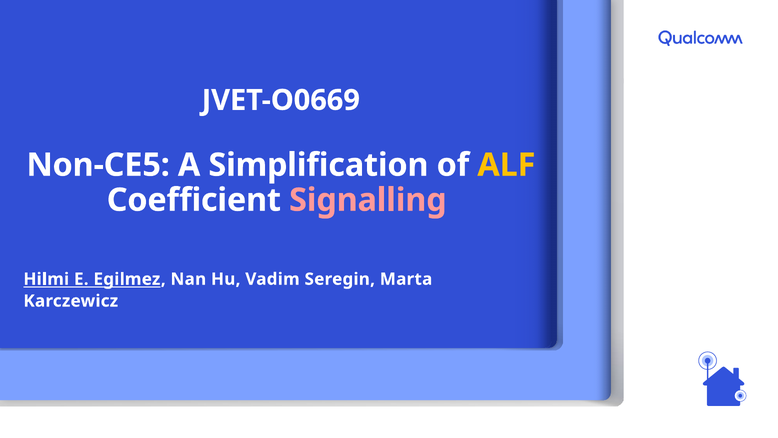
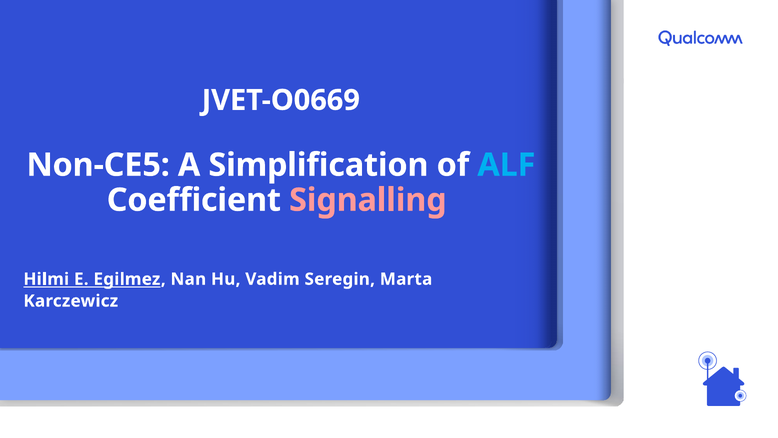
ALF colour: yellow -> light blue (506, 165)
